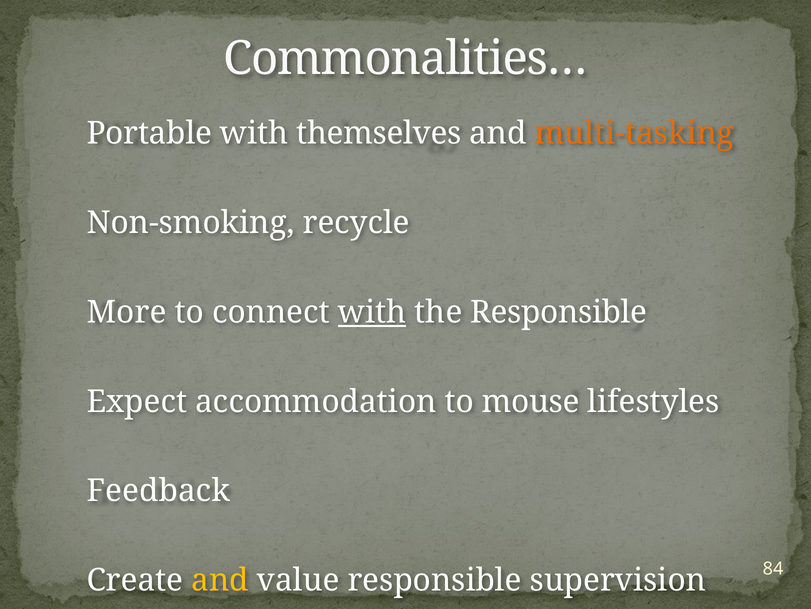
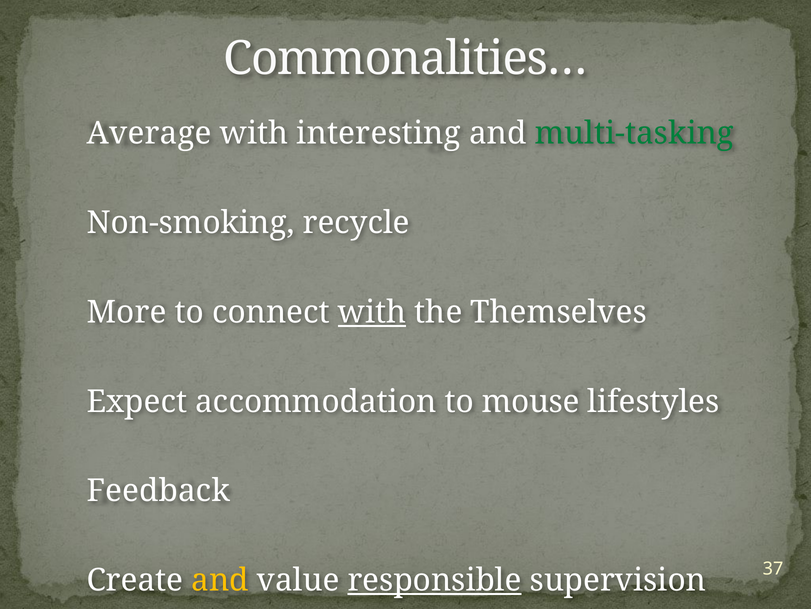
Portable: Portable -> Average (149, 133)
themselves: themselves -> interesting (379, 133)
multi-tasking colour: orange -> green (634, 133)
the Responsible: Responsible -> Themselves (559, 312)
responsible underline: none -> present (435, 580)
84: 84 -> 37 (773, 568)
